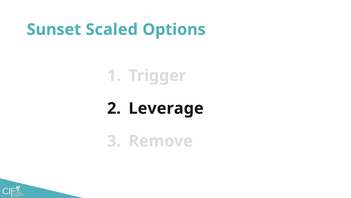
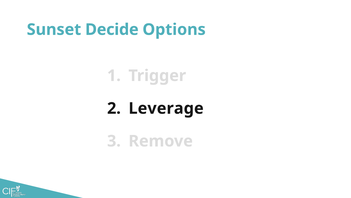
Scaled: Scaled -> Decide (112, 29)
